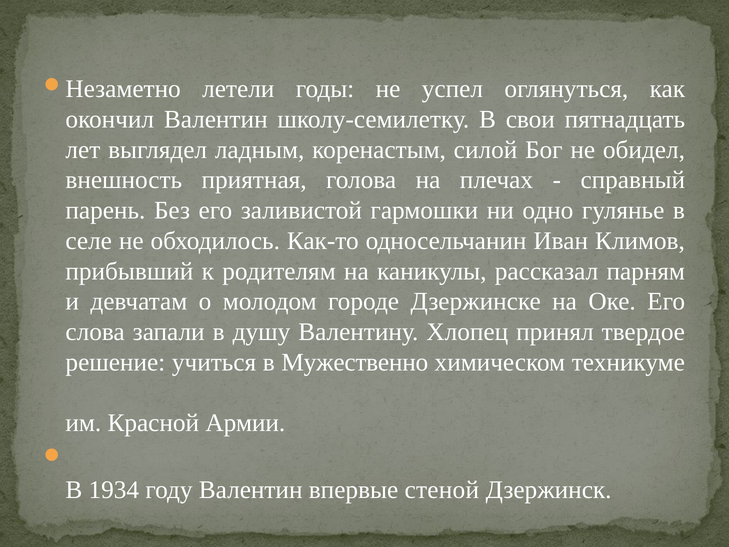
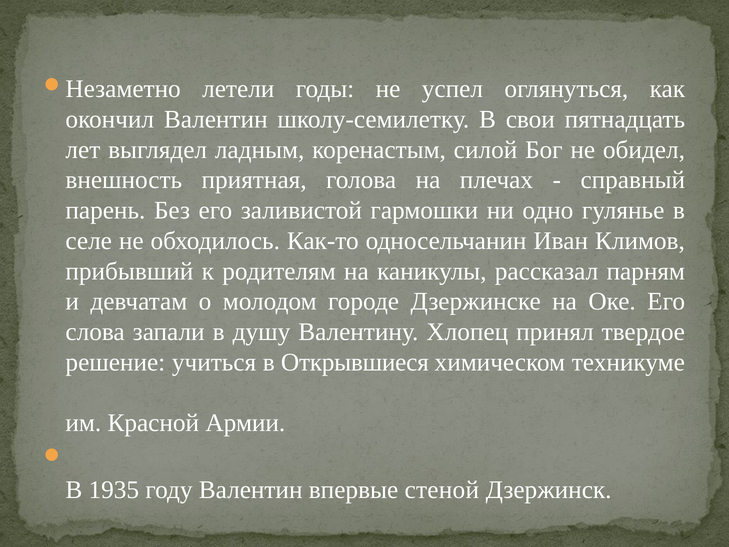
Мужественно: Мужественно -> Открывшиеся (355, 362)
1934: 1934 -> 1935 (114, 490)
